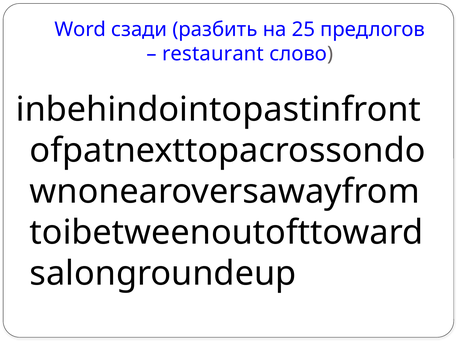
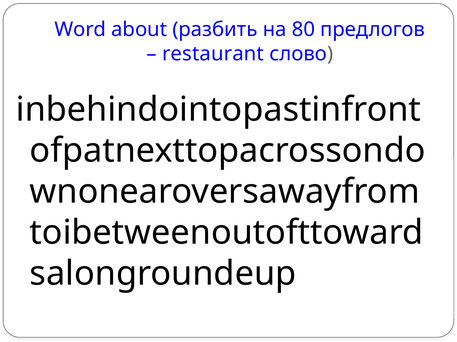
сзади: сзади -> about (139, 30)
25: 25 -> 80 (303, 30)
